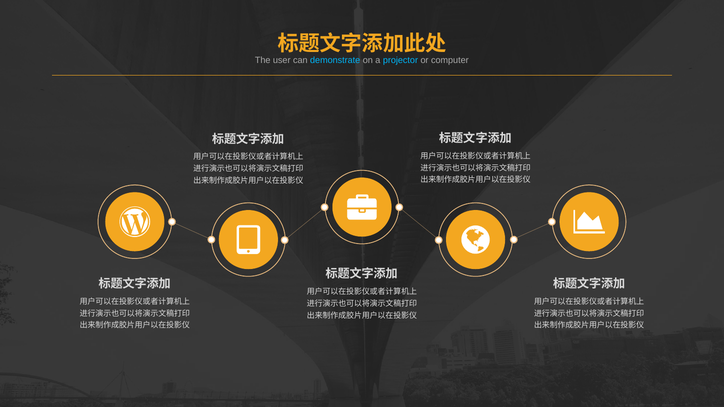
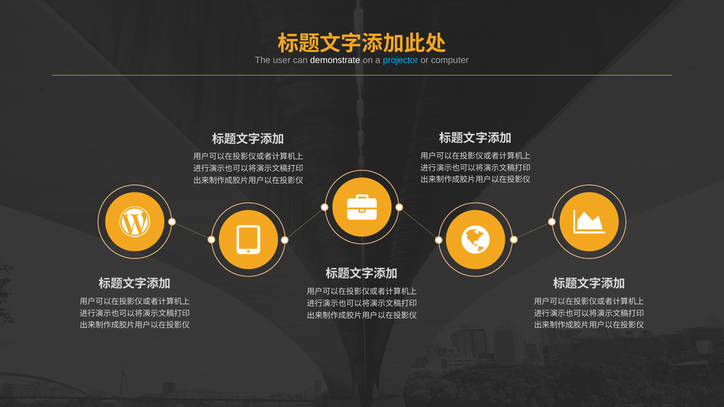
demonstrate colour: light blue -> white (335, 61)
